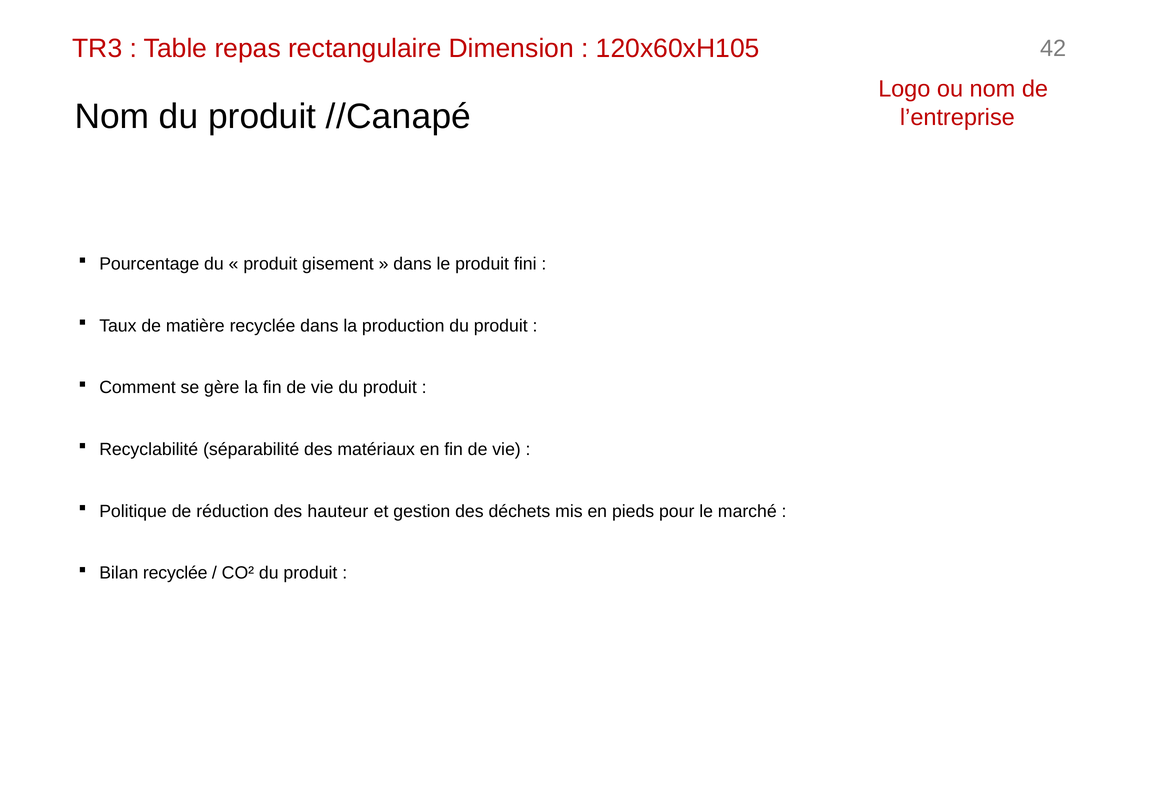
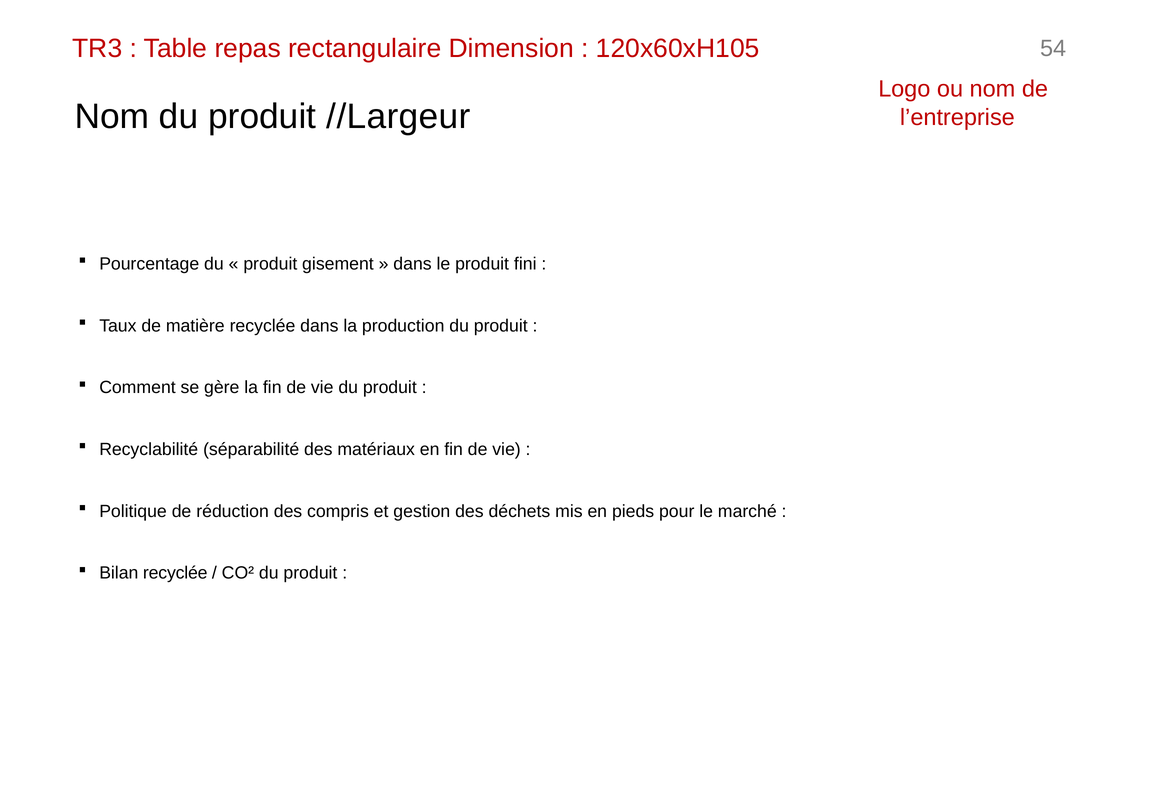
42: 42 -> 54 (1053, 48)
//Canapé: //Canapé -> //Largeur (399, 117)
hauteur: hauteur -> compris (338, 512)
